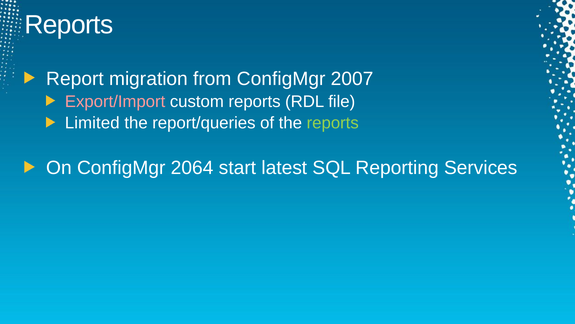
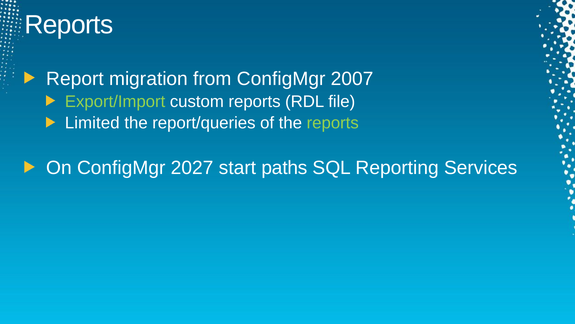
Export/Import colour: pink -> light green (115, 101)
2064: 2064 -> 2027 (192, 168)
latest: latest -> paths (284, 168)
